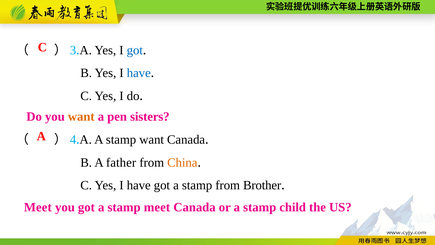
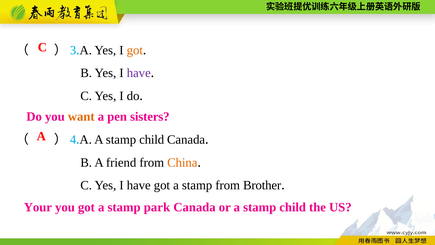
got colour: blue -> orange (135, 50)
have colour: blue -> purple (139, 73)
A A stamp want: want -> child (152, 139)
father: father -> friend (121, 162)
Meet: Meet -> Your (38, 207)
stamp meet: meet -> park (157, 207)
